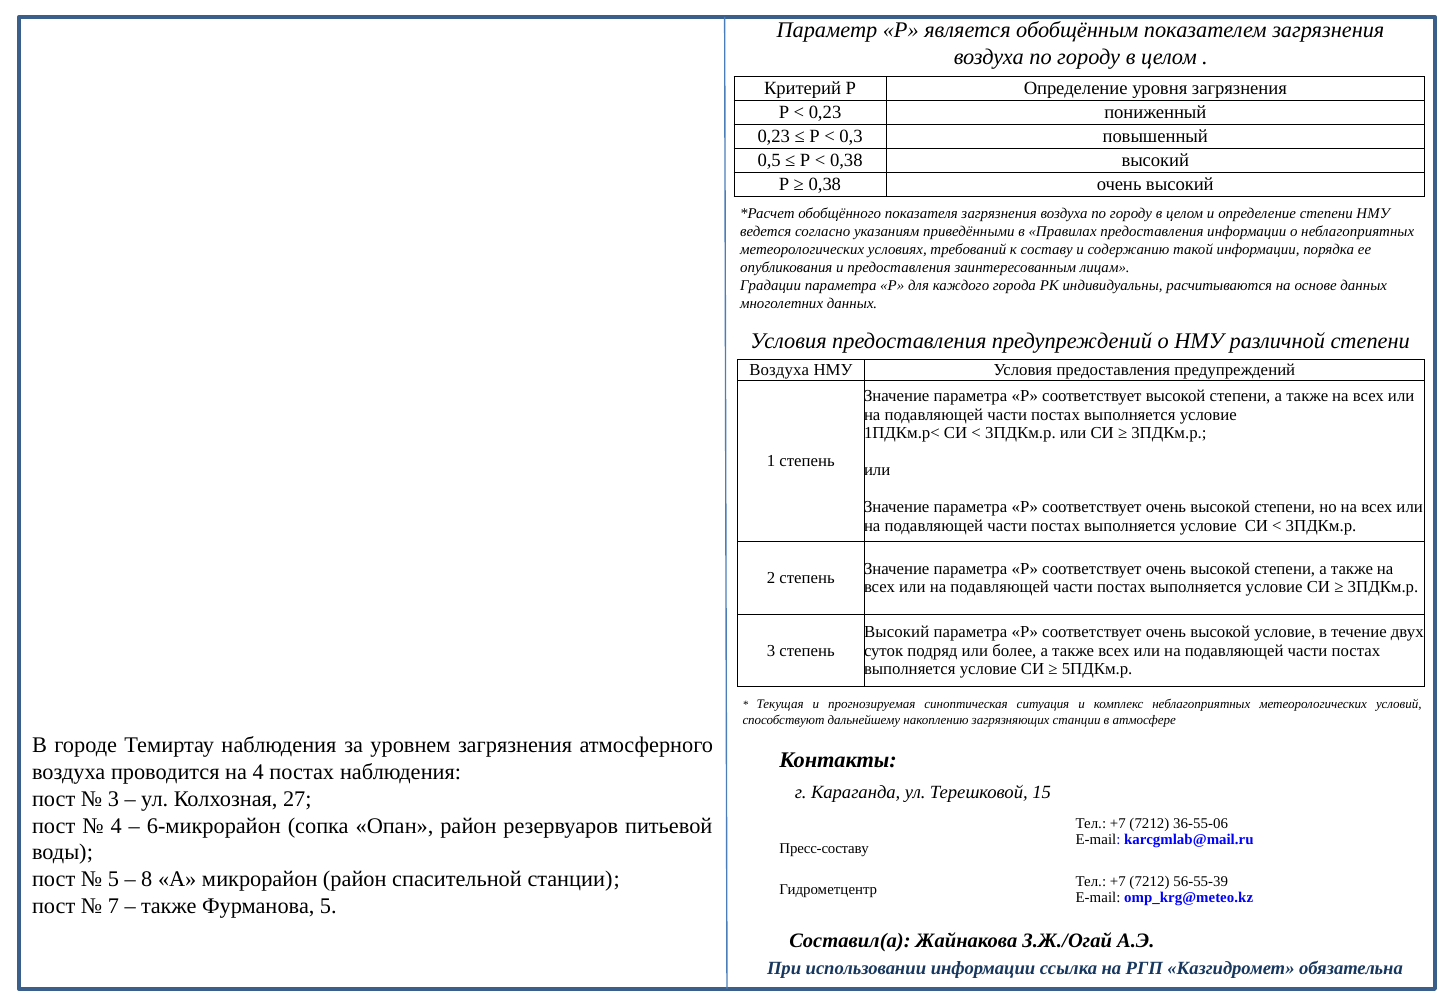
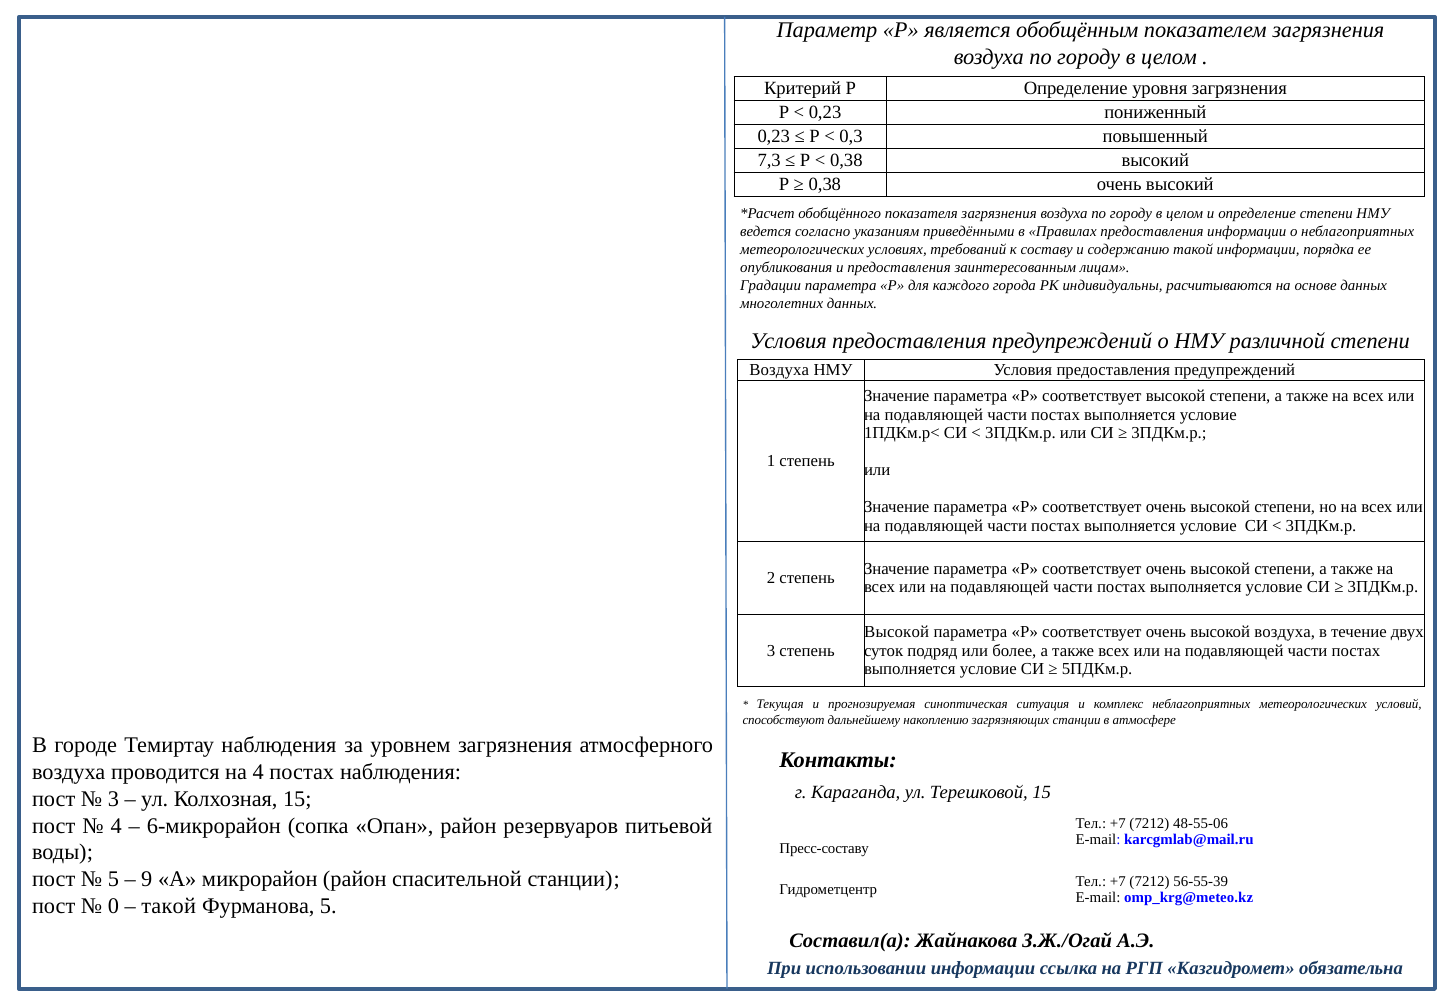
0,5: 0,5 -> 7,3 (769, 160)
Высокий: Высокий -> Высокой (897, 632)
высокой условие: условие -> воздуха (1285, 632)
Колхозная 27: 27 -> 15 (297, 799)
36-55-06: 36-55-06 -> 48-55-06 (1201, 824)
8: 8 -> 9 (147, 880)
7: 7 -> 0 (113, 907)
также: также -> такой (169, 907)
